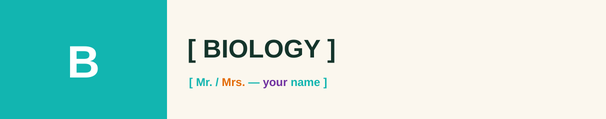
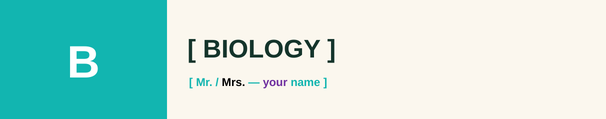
Mrs colour: orange -> black (234, 83)
